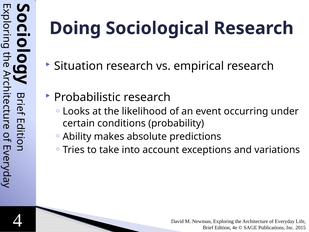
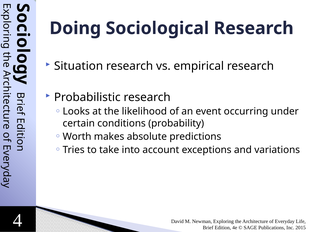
Ability: Ability -> Worth (77, 136)
